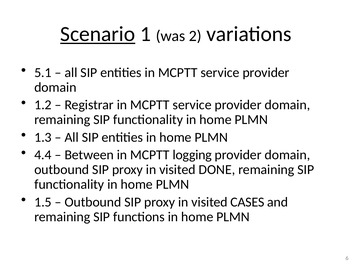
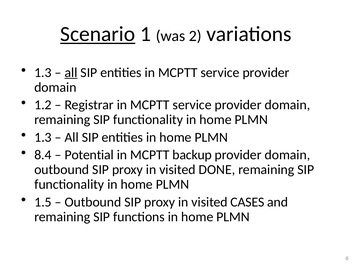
5.1: 5.1 -> 1.3 (43, 73)
all underline: none -> present (71, 73)
4.4: 4.4 -> 8.4 (43, 155)
Between: Between -> Potential (89, 155)
logging: logging -> backup (192, 155)
